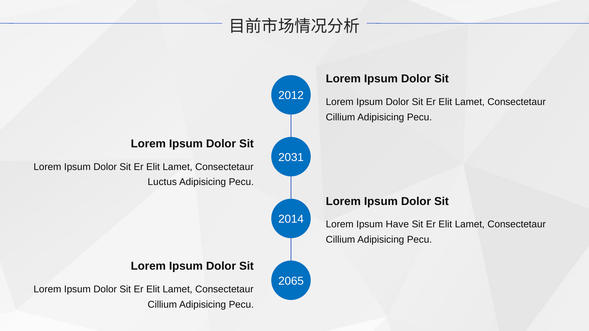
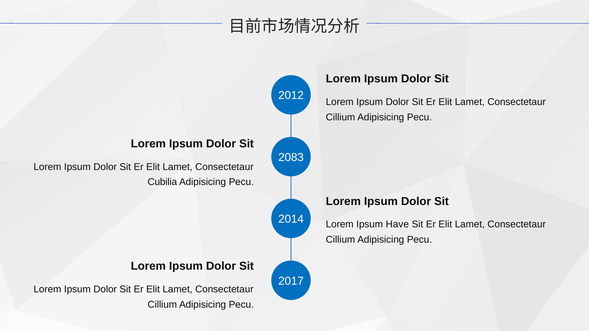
2031: 2031 -> 2083 (291, 157)
Luctus: Luctus -> Cubilia (162, 182)
2065: 2065 -> 2017 (291, 281)
